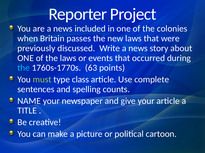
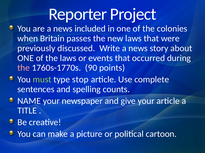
the colour: light blue -> pink (24, 68)
63: 63 -> 90 (91, 68)
class: class -> stop (80, 80)
